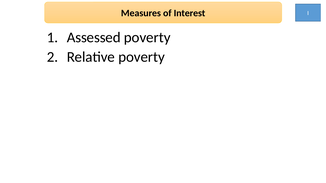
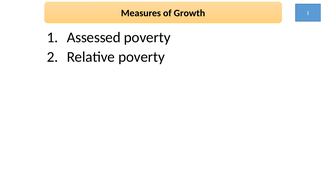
Interest: Interest -> Growth (189, 13)
